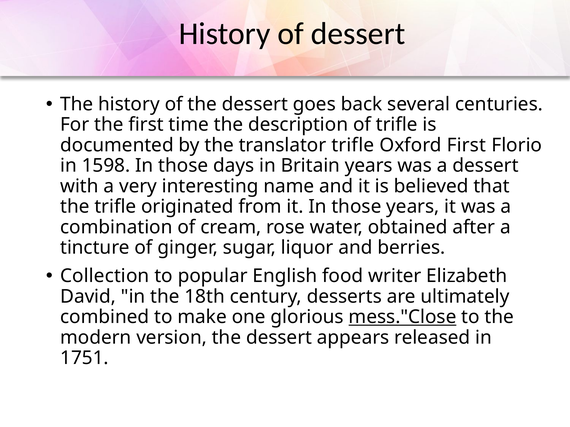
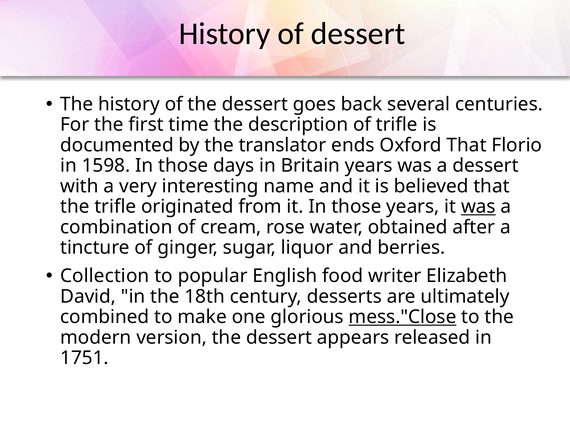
translator trifle: trifle -> ends (353, 145)
Oxford First: First -> That (467, 145)
was underline: none -> present (478, 207)
